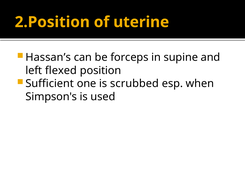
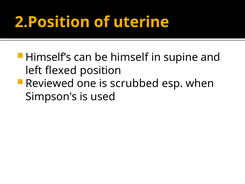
Hassan’s: Hassan’s -> Himself’s (48, 57)
forceps: forceps -> himself (129, 57)
Sufficient: Sufficient -> Reviewed (50, 83)
